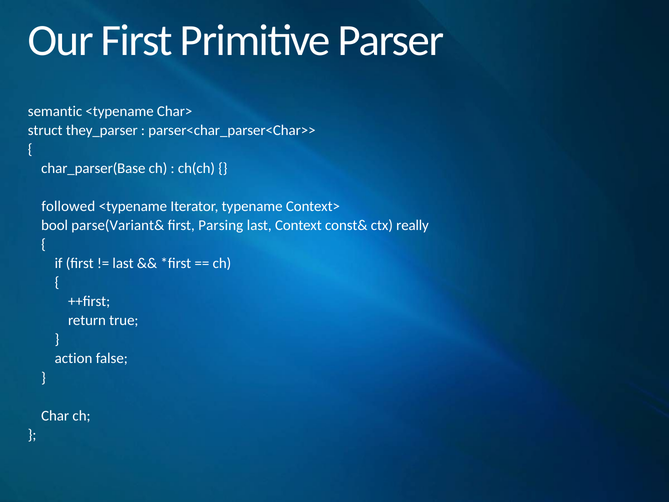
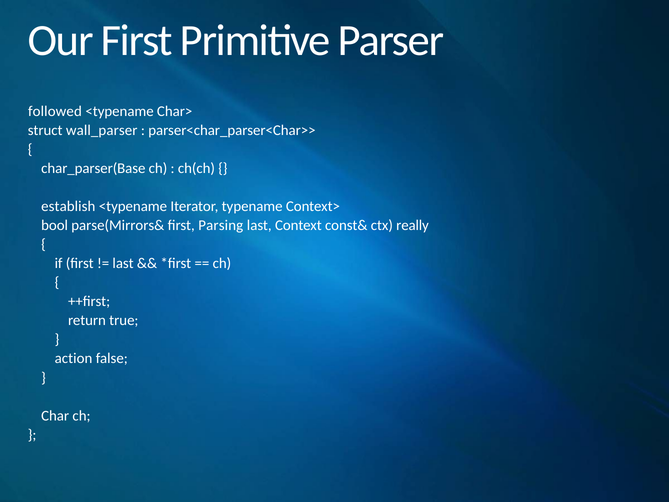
semantic: semantic -> followed (55, 111)
they_parser: they_parser -> wall_parser (102, 130)
followed: followed -> establish (68, 206)
parse(Variant&: parse(Variant& -> parse(Mirrors& (118, 225)
